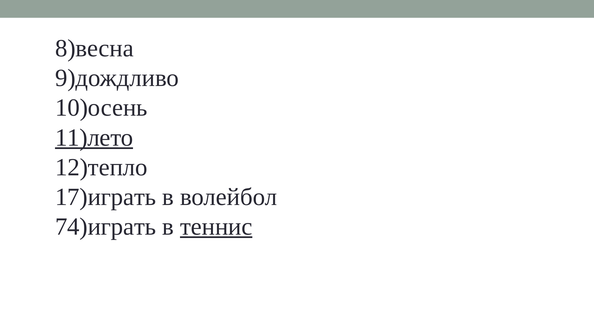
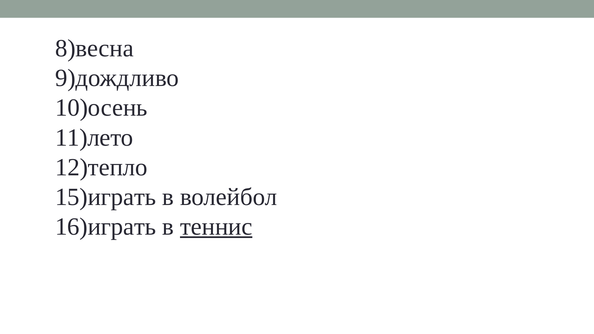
11)лето underline: present -> none (94, 138)
17)играть: 17)играть -> 15)играть (106, 197)
74)играть: 74)играть -> 16)играть (106, 227)
